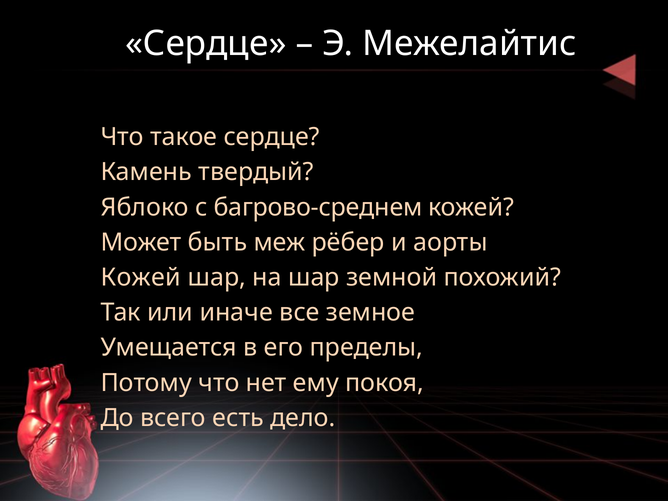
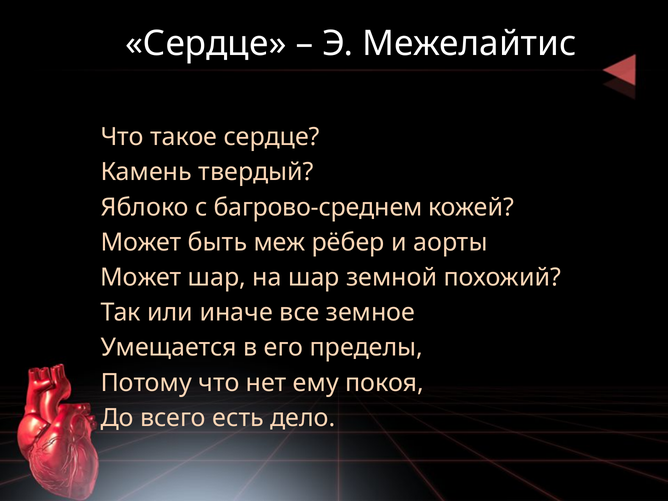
Кожей: Кожей -> Может (141, 277)
